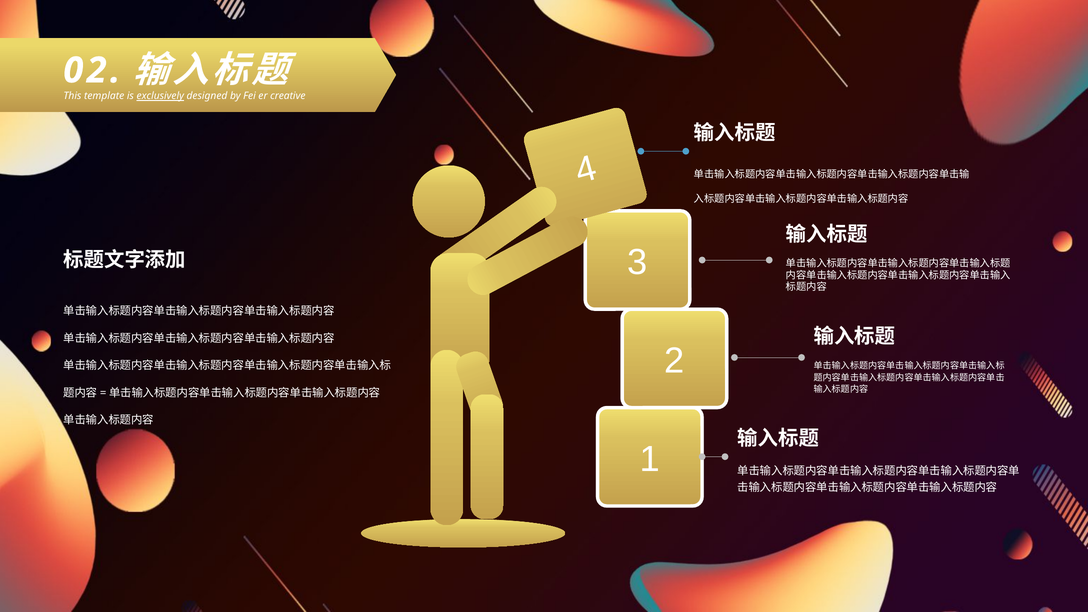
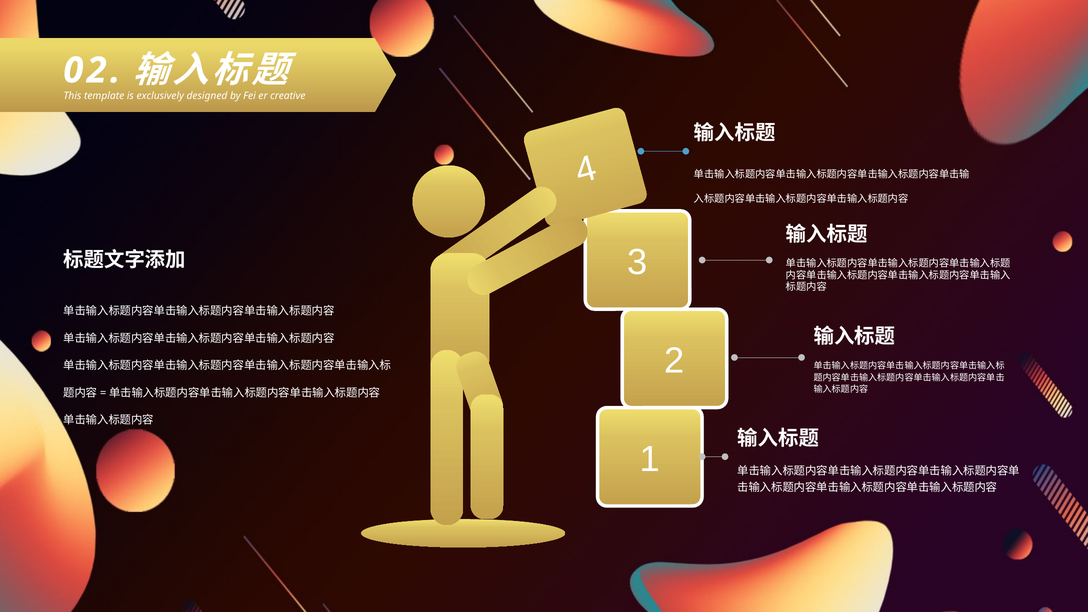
exclusively underline: present -> none (160, 96)
